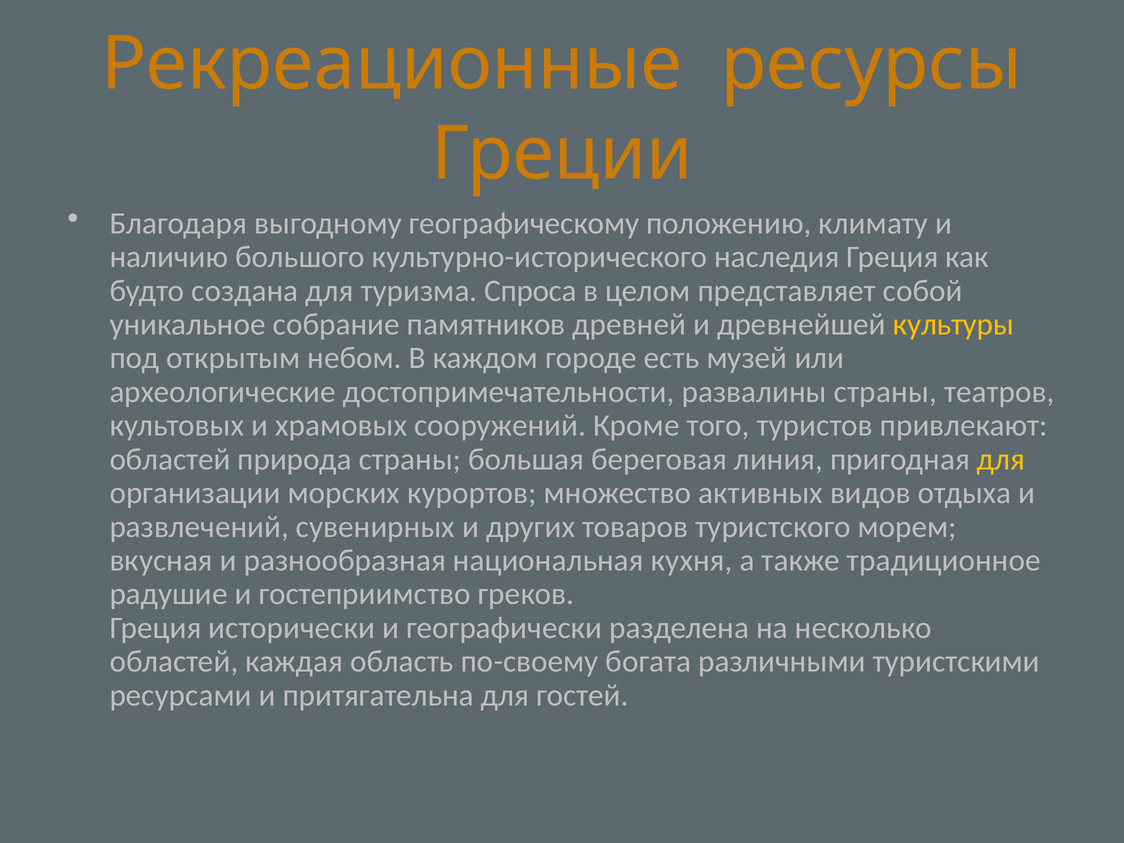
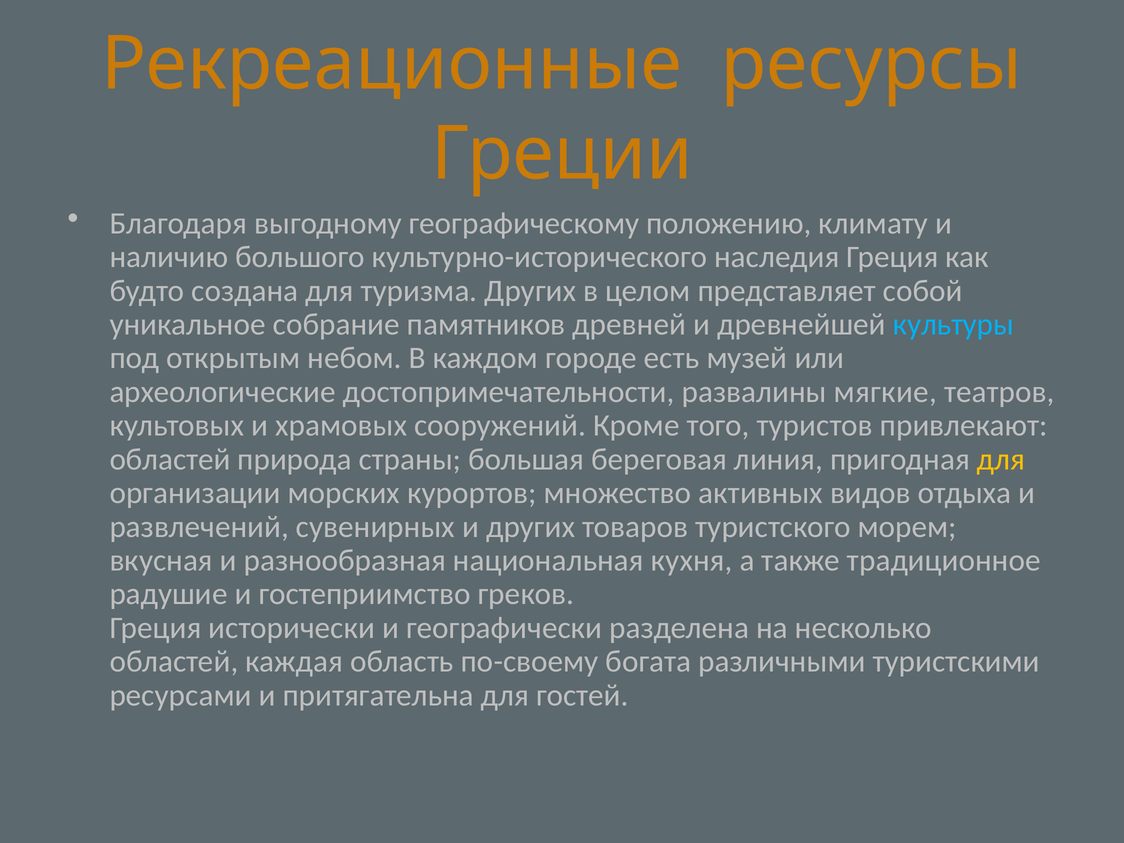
туризма Спроса: Спроса -> Других (530, 291)
культуры colour: yellow -> light blue (953, 324)
развалины страны: страны -> мягкие (885, 392)
